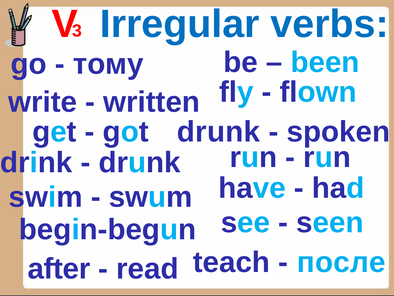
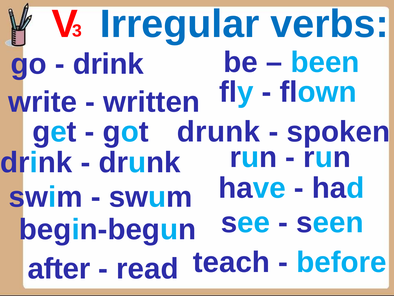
тому: тому -> drink (108, 64)
после: после -> before (341, 262)
